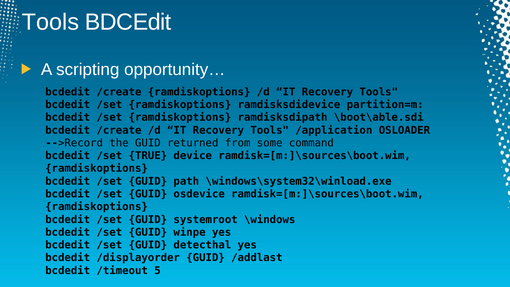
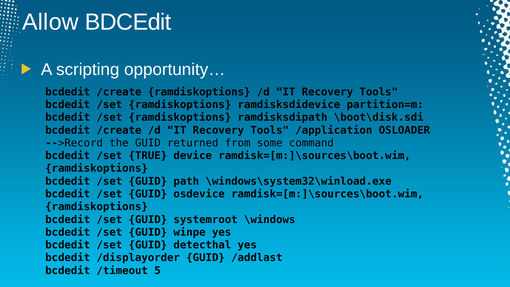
Tools: Tools -> Allow (50, 22)
\boot\able.sdi: \boot\able.sdi -> \boot\disk.sdi (379, 117)
